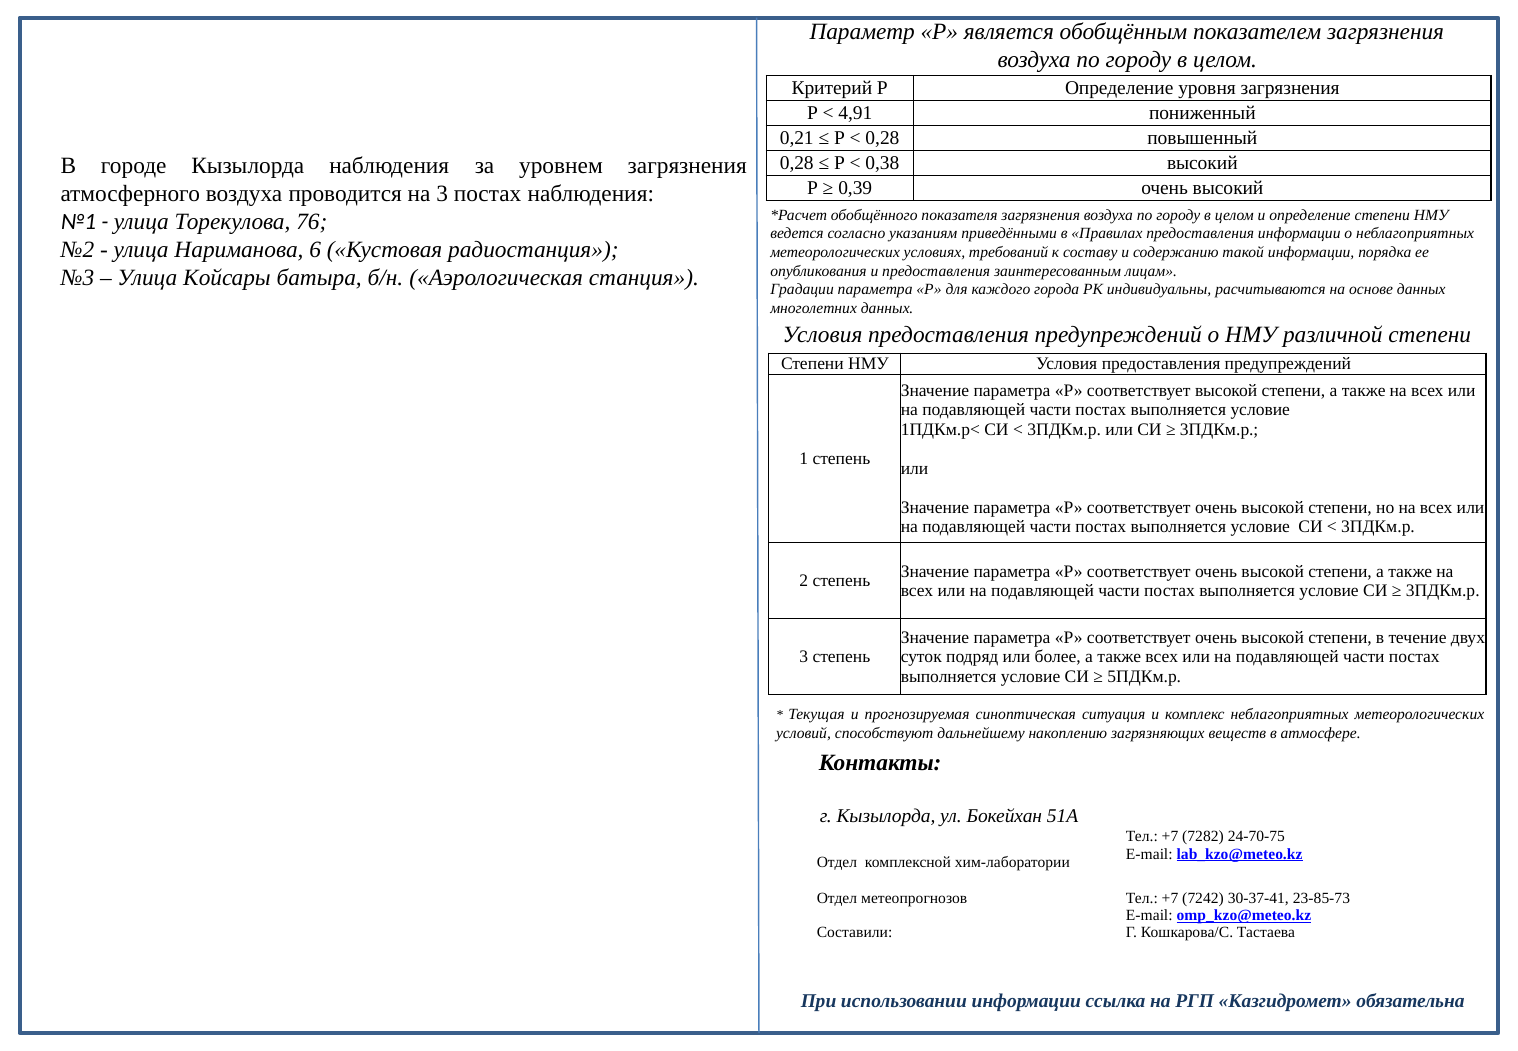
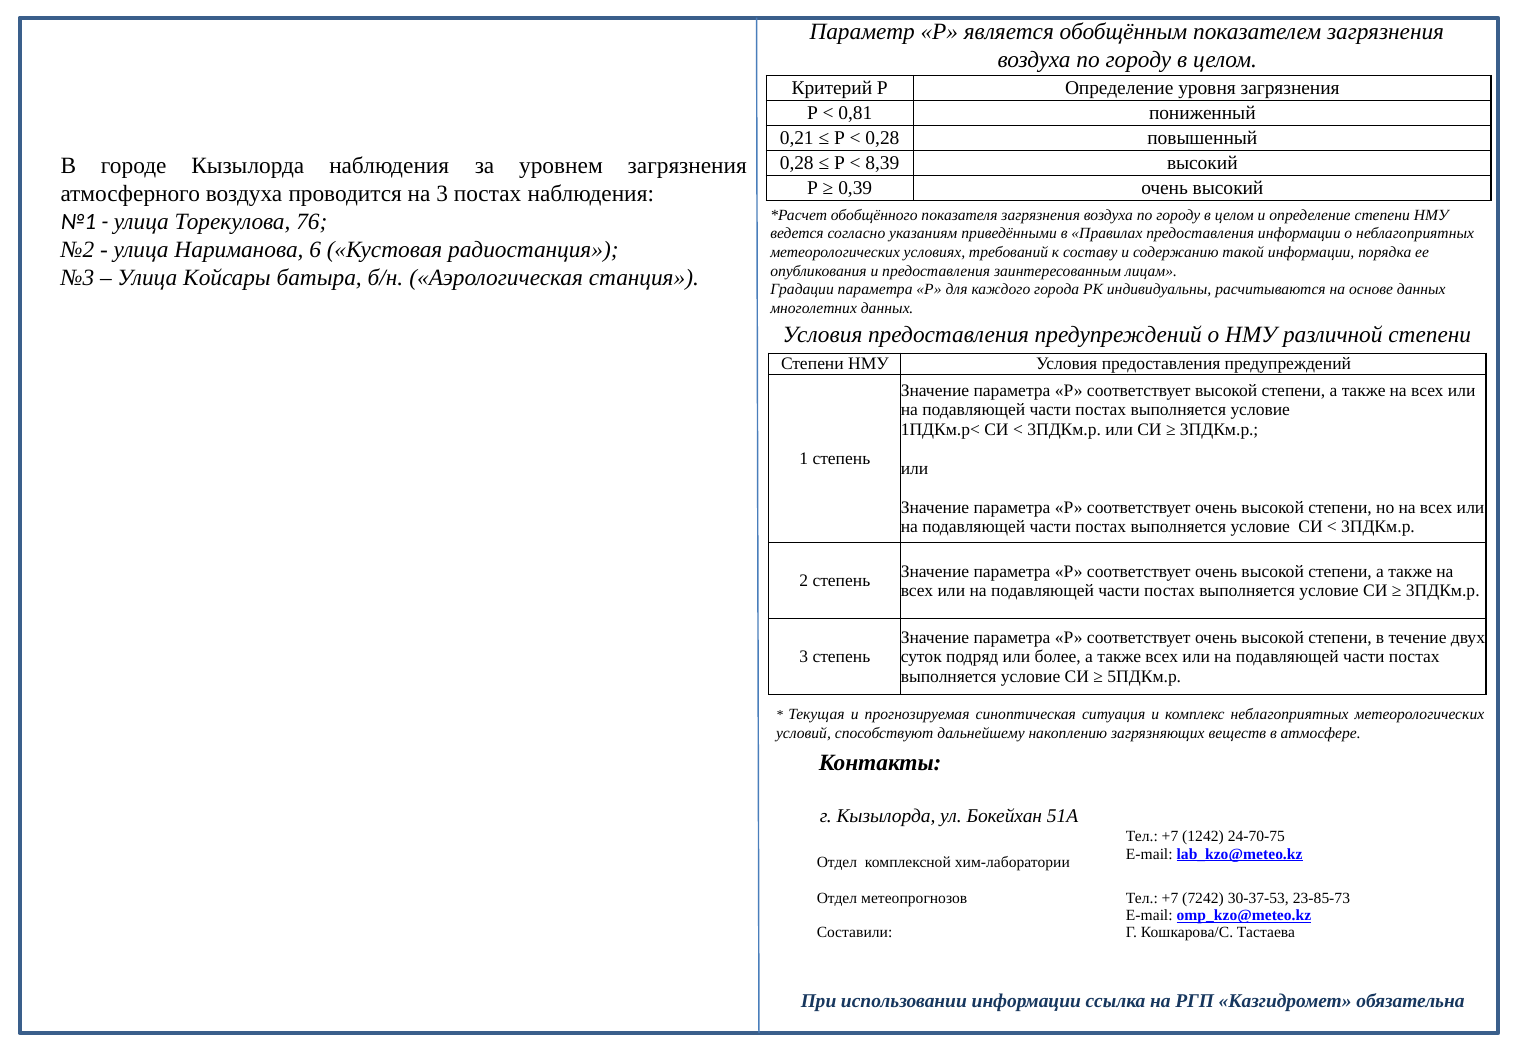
4,91: 4,91 -> 0,81 (855, 113)
0,38: 0,38 -> 8,39 (882, 163)
7282: 7282 -> 1242 (1203, 837)
30-37-41: 30-37-41 -> 30-37-53 (1258, 898)
